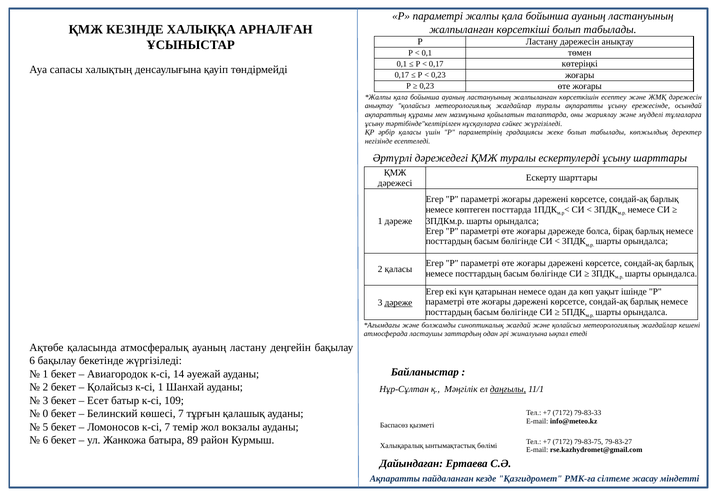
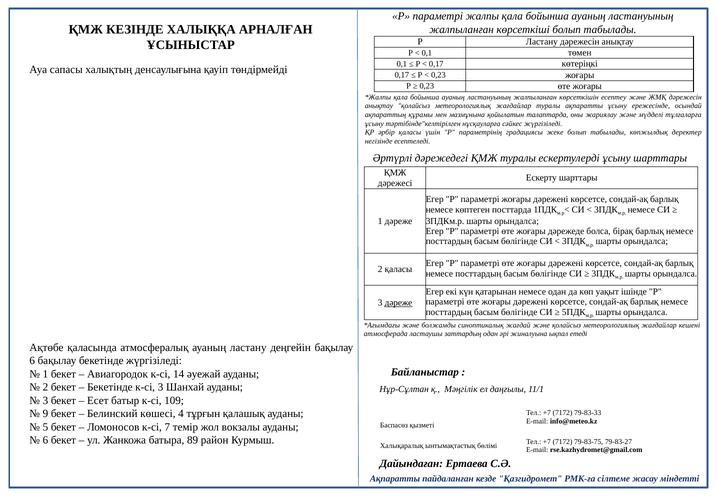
Қолайсыз: Қолайсыз -> Бекетінде (110, 388)
к-сі 1: 1 -> 3 (161, 388)
даңғылы underline: present -> none (508, 390)
0: 0 -> 9 (45, 414)
көшесі 7: 7 -> 4 (181, 414)
